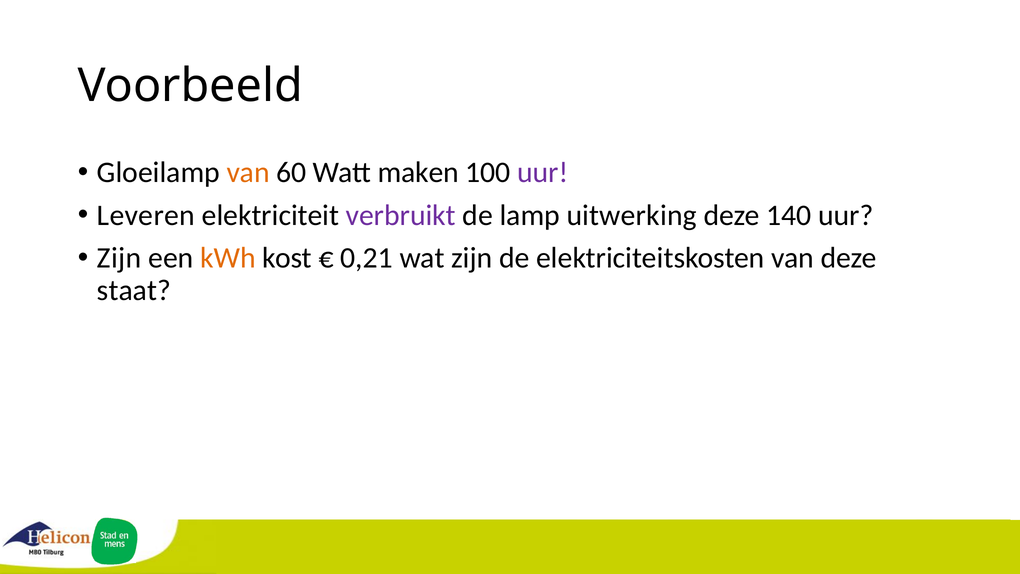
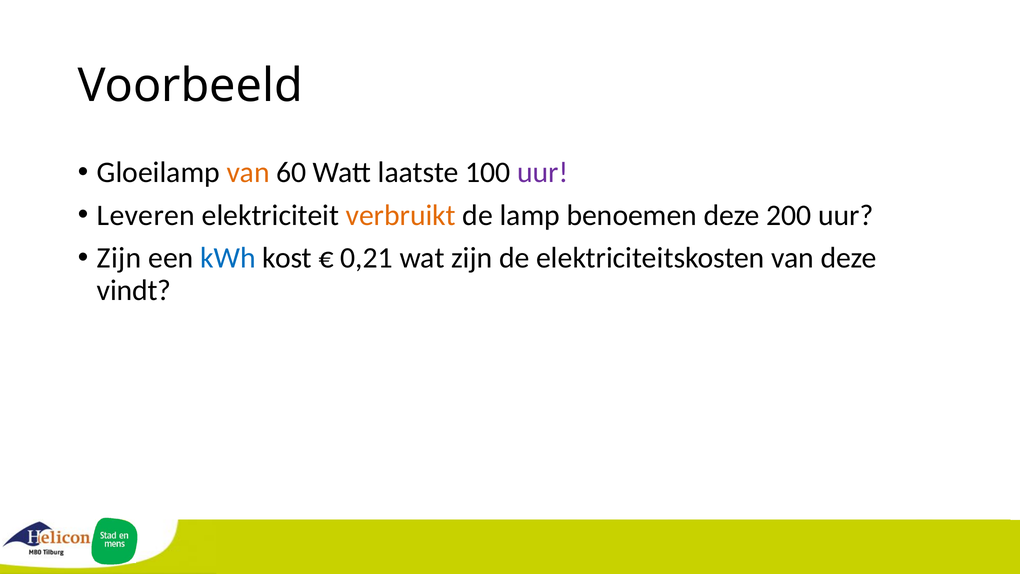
maken: maken -> laatste (418, 172)
verbruikt colour: purple -> orange (401, 215)
uitwerking: uitwerking -> benoemen (632, 215)
140: 140 -> 200 (789, 215)
kWh colour: orange -> blue (228, 258)
staat: staat -> vindt (134, 290)
